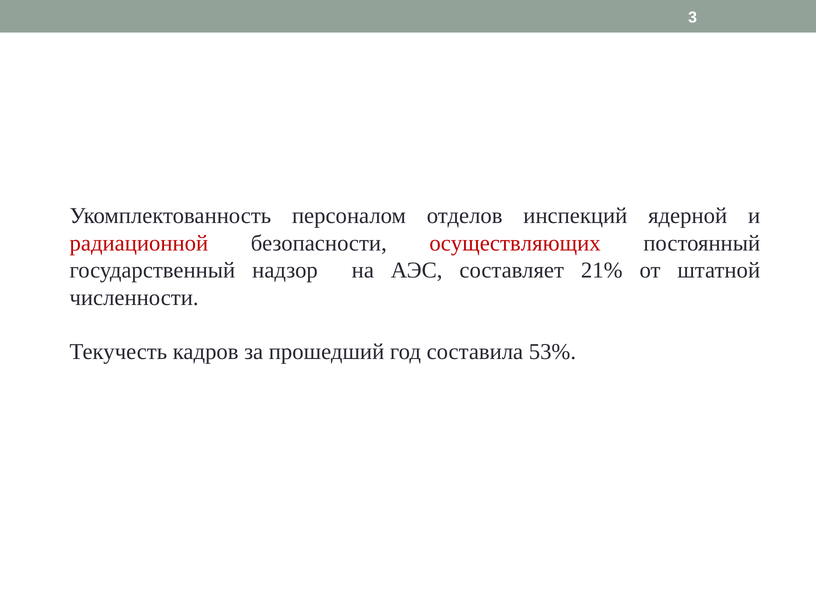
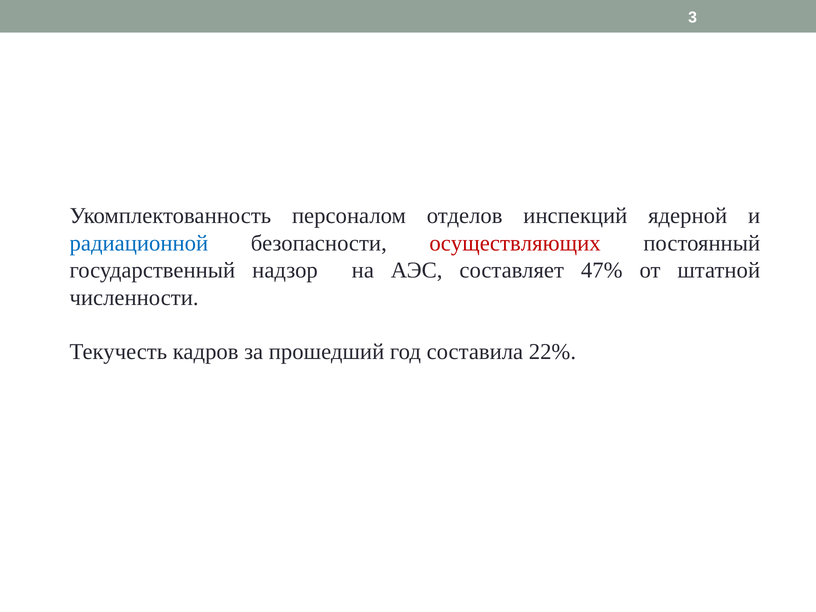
радиационной colour: red -> blue (139, 243)
21%: 21% -> 47% (602, 270)
53%: 53% -> 22% (552, 352)
